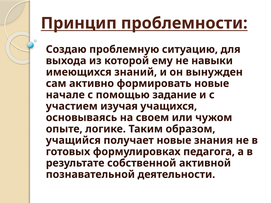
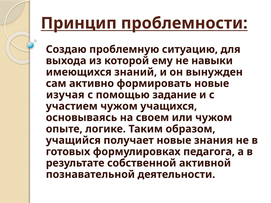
начале: начале -> изучая (65, 95)
участием изучая: изучая -> чужом (119, 106)
